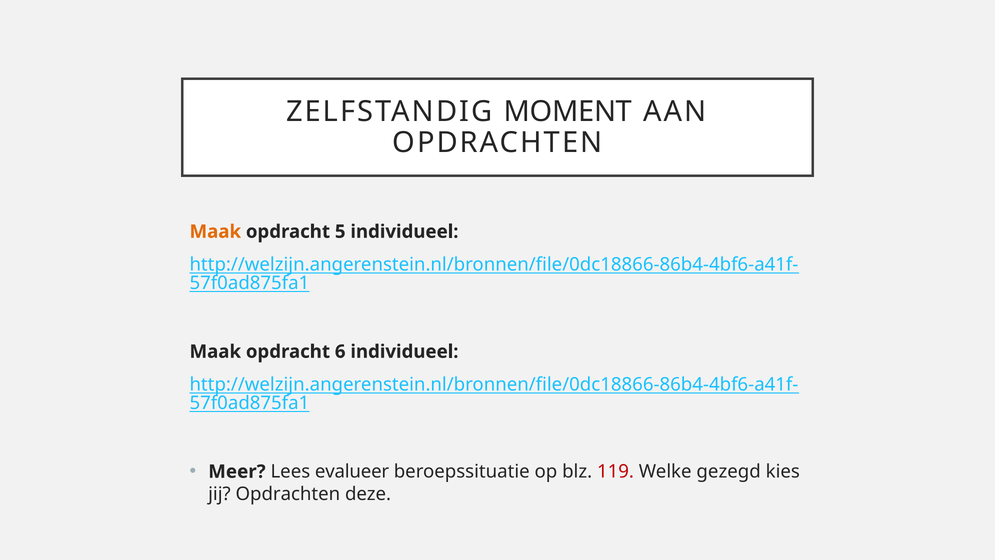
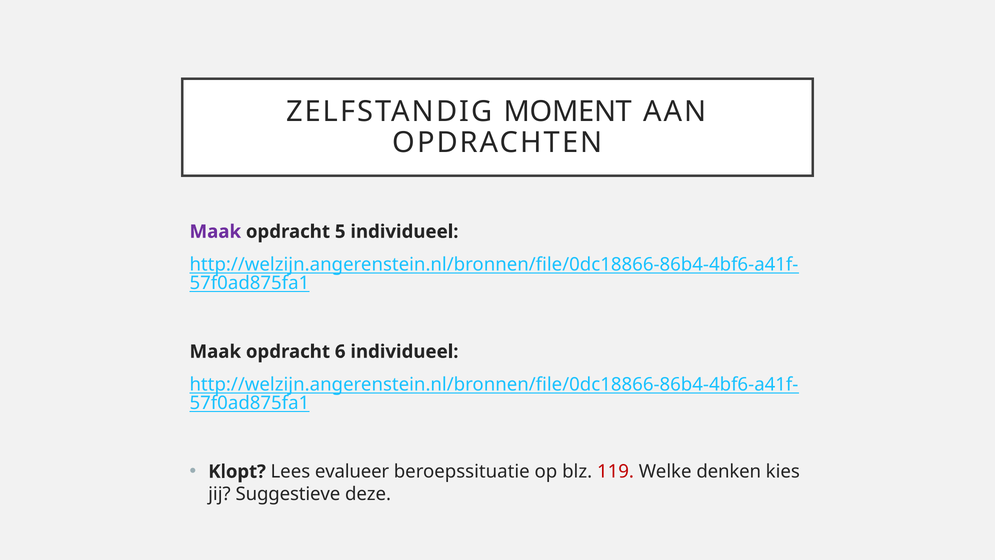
Maak colour: orange -> purple (215, 232)
Meer: Meer -> Klopt (237, 471)
gezegd: gezegd -> denken (729, 471)
jij Opdrachten: Opdrachten -> Suggestieve (288, 494)
